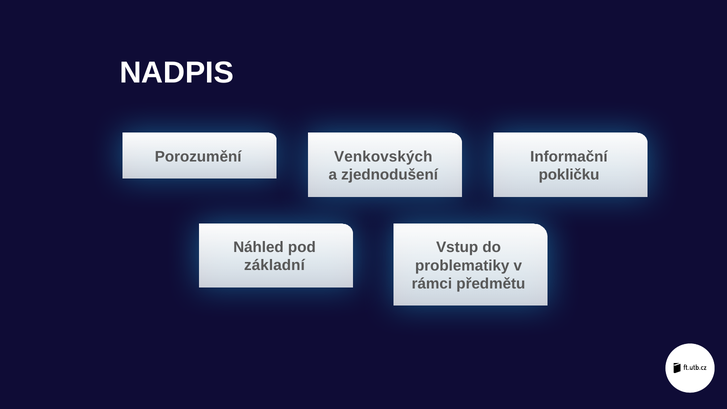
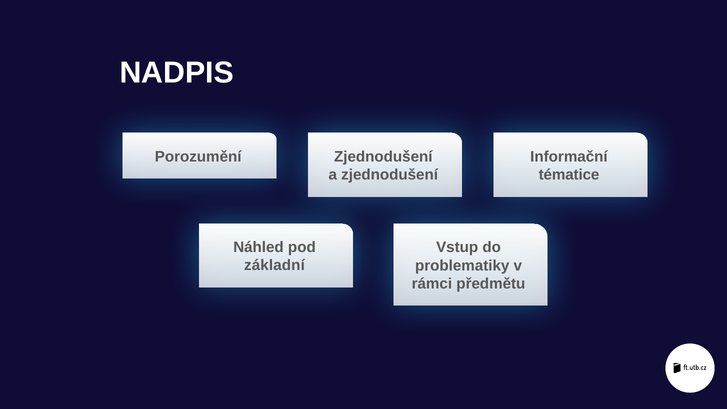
Venkovských: Venkovských -> Zjednodušení (383, 157)
pokličku: pokličku -> tématice (569, 175)
